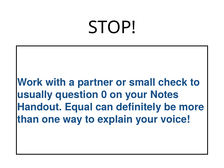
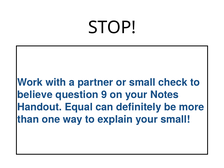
usually: usually -> believe (35, 95)
0: 0 -> 9 (104, 95)
your voice: voice -> small (175, 119)
